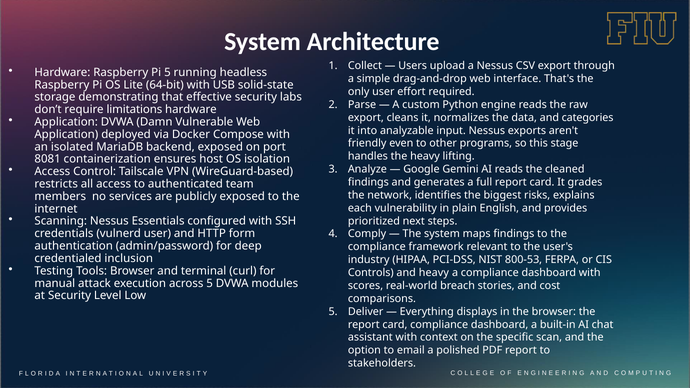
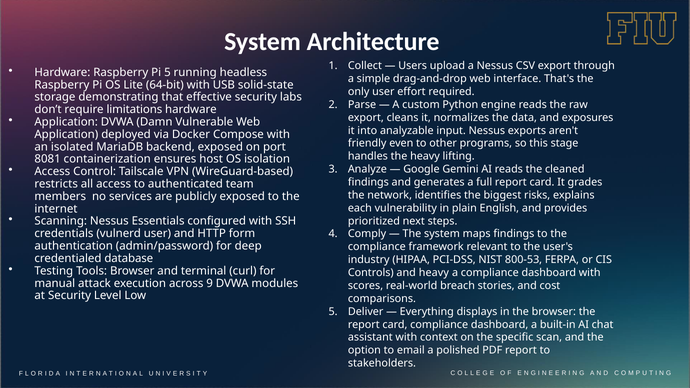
categories: categories -> exposures (588, 118)
inclusion: inclusion -> database (129, 259)
across 5: 5 -> 9 (210, 283)
